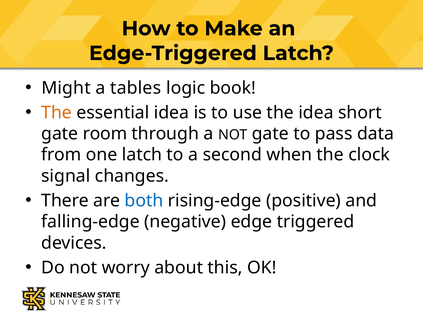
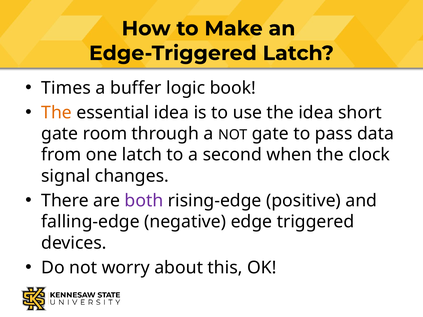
Might: Might -> Times (66, 88)
tables: tables -> buffer (136, 88)
both colour: blue -> purple (144, 201)
